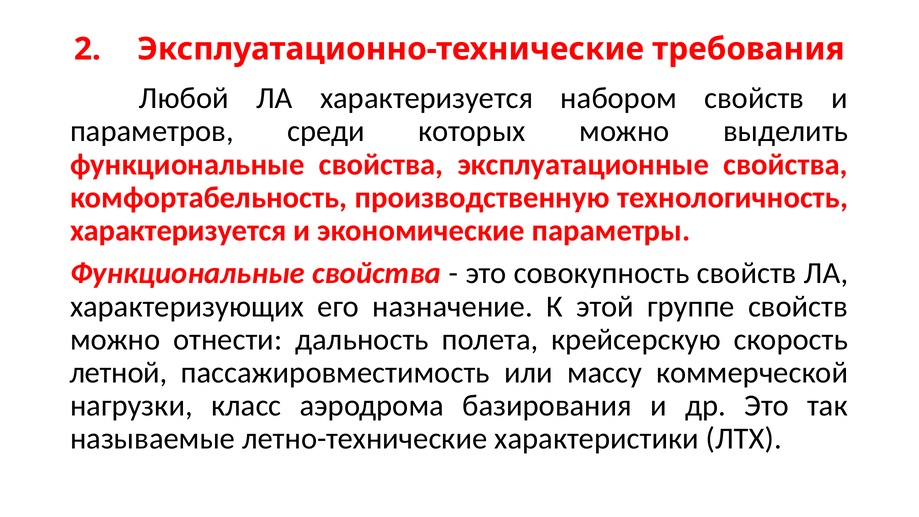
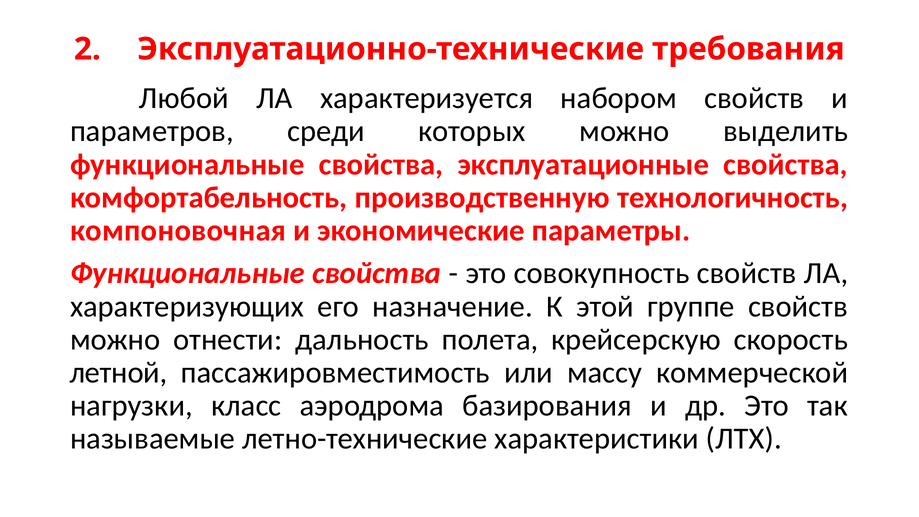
характеризуется: характеризуется -> компоновочная (178, 231)
